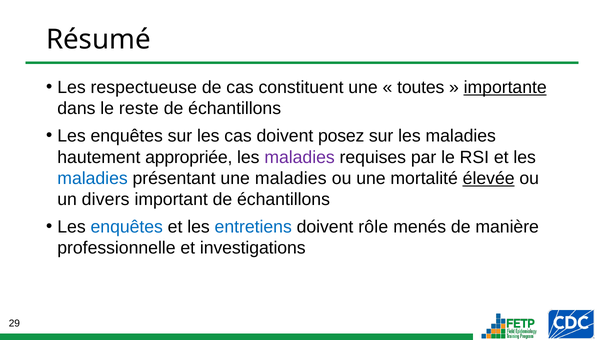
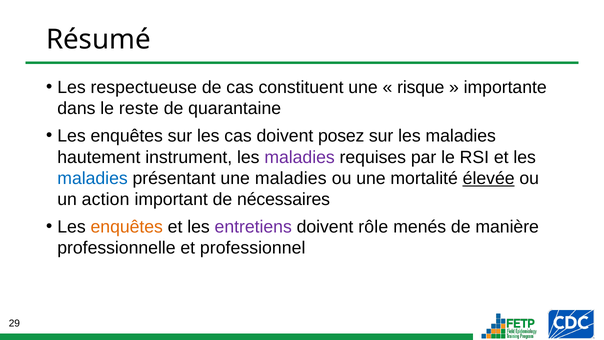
toutes: toutes -> risque (421, 87)
importante underline: present -> none (505, 87)
échantillons: échantillons -> quarantaine (235, 108)
appropriée: appropriée -> instrument (189, 157)
divers: divers -> action (106, 199)
important de échantillons: échantillons -> nécessaires (284, 199)
enquêtes colour: blue -> orange (127, 227)
entretiens colour: blue -> purple (253, 227)
investigations: investigations -> professionnel (253, 248)
